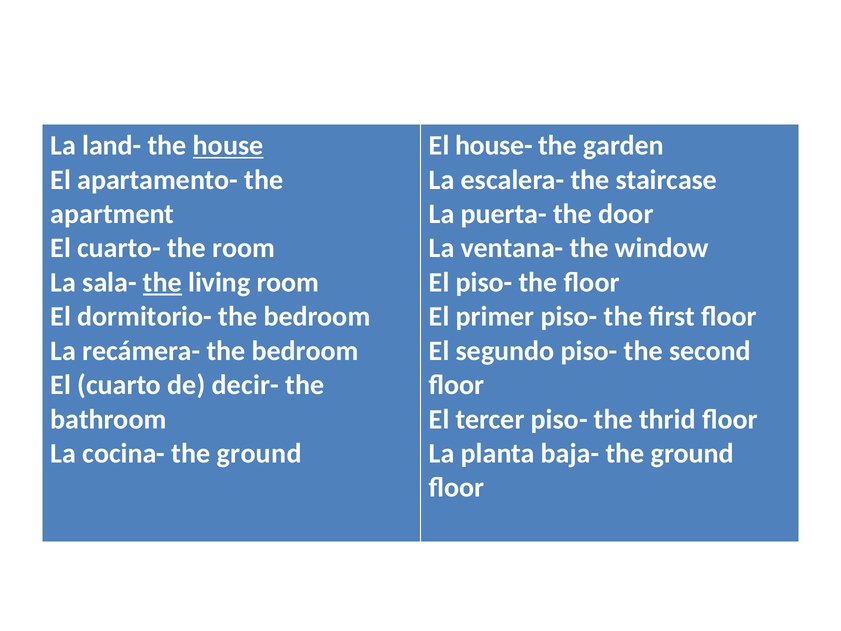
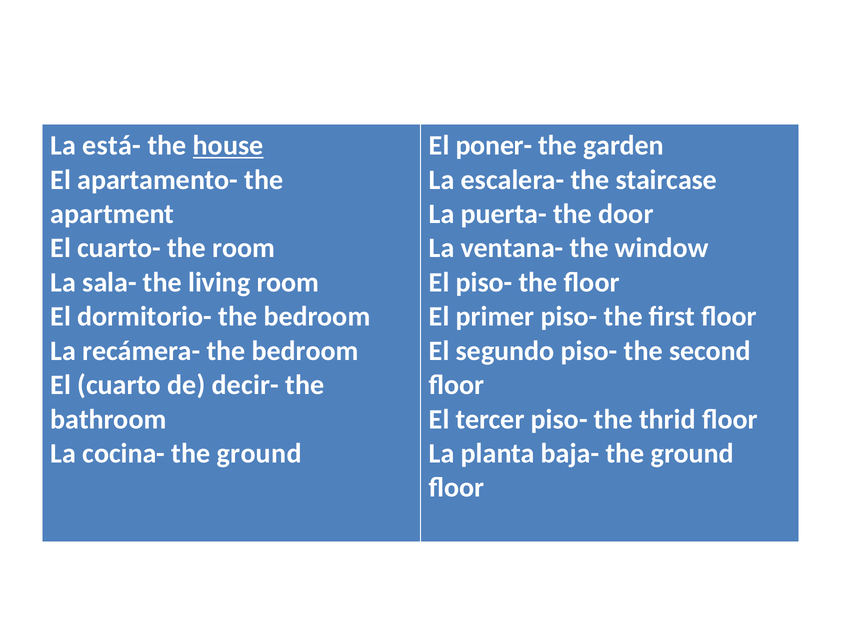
land-: land- -> está- (112, 146)
house-: house- -> poner- (494, 146)
the underline: present -> none (162, 282)
